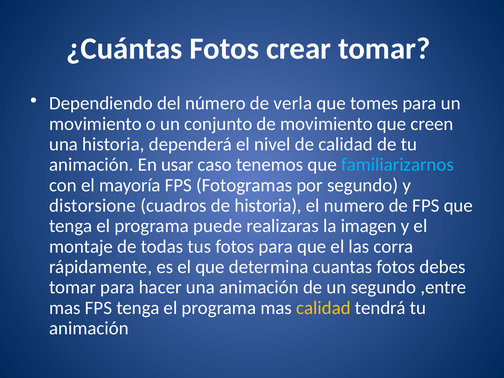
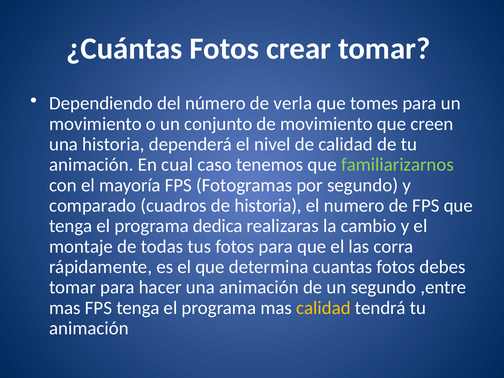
usar: usar -> cual (177, 165)
familiarizarnos colour: light blue -> light green (397, 165)
distorsione: distorsione -> comparado (93, 206)
puede: puede -> dedica (218, 226)
imagen: imagen -> cambio (369, 226)
